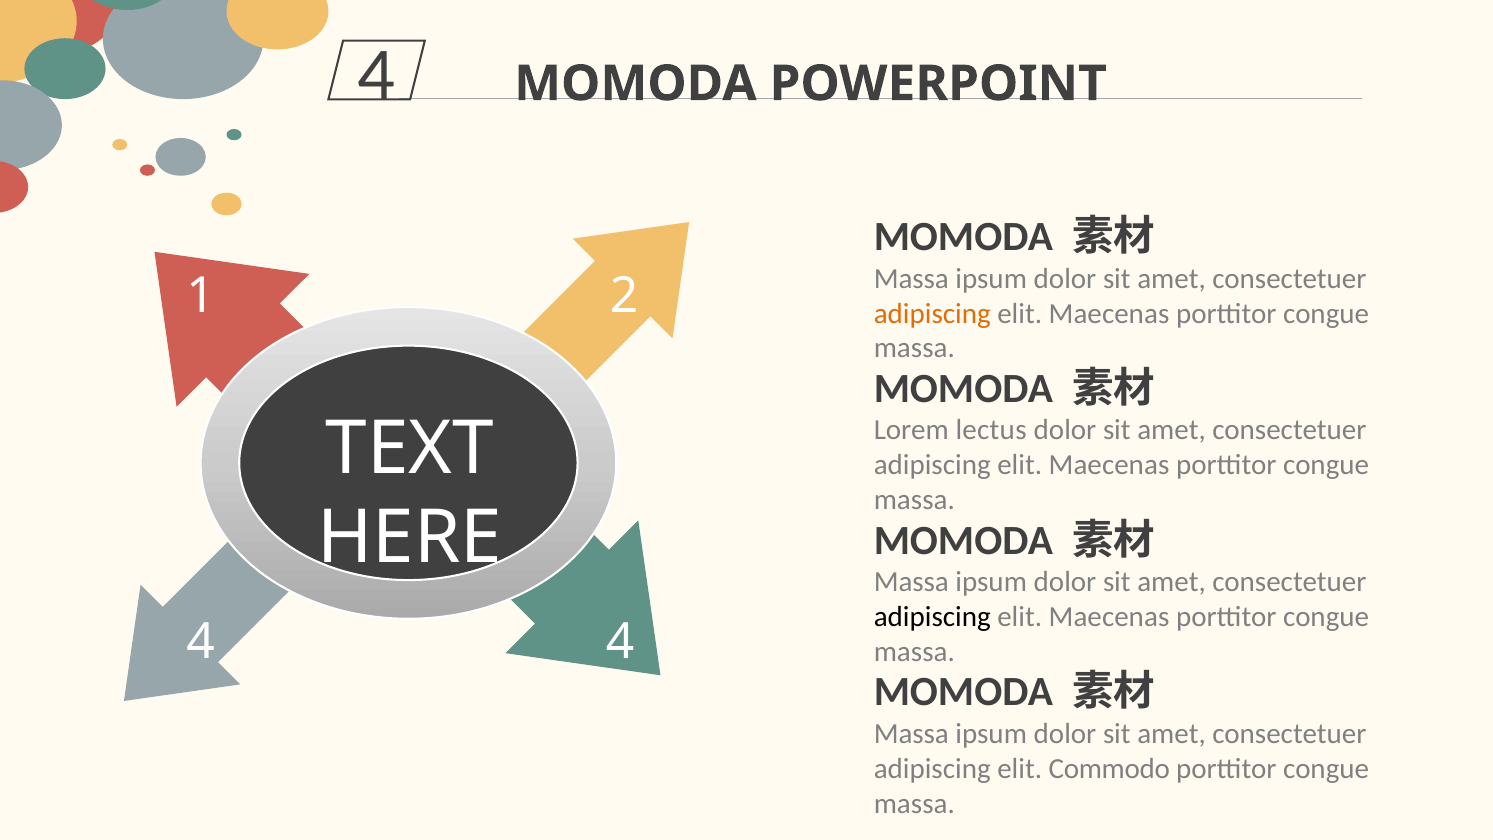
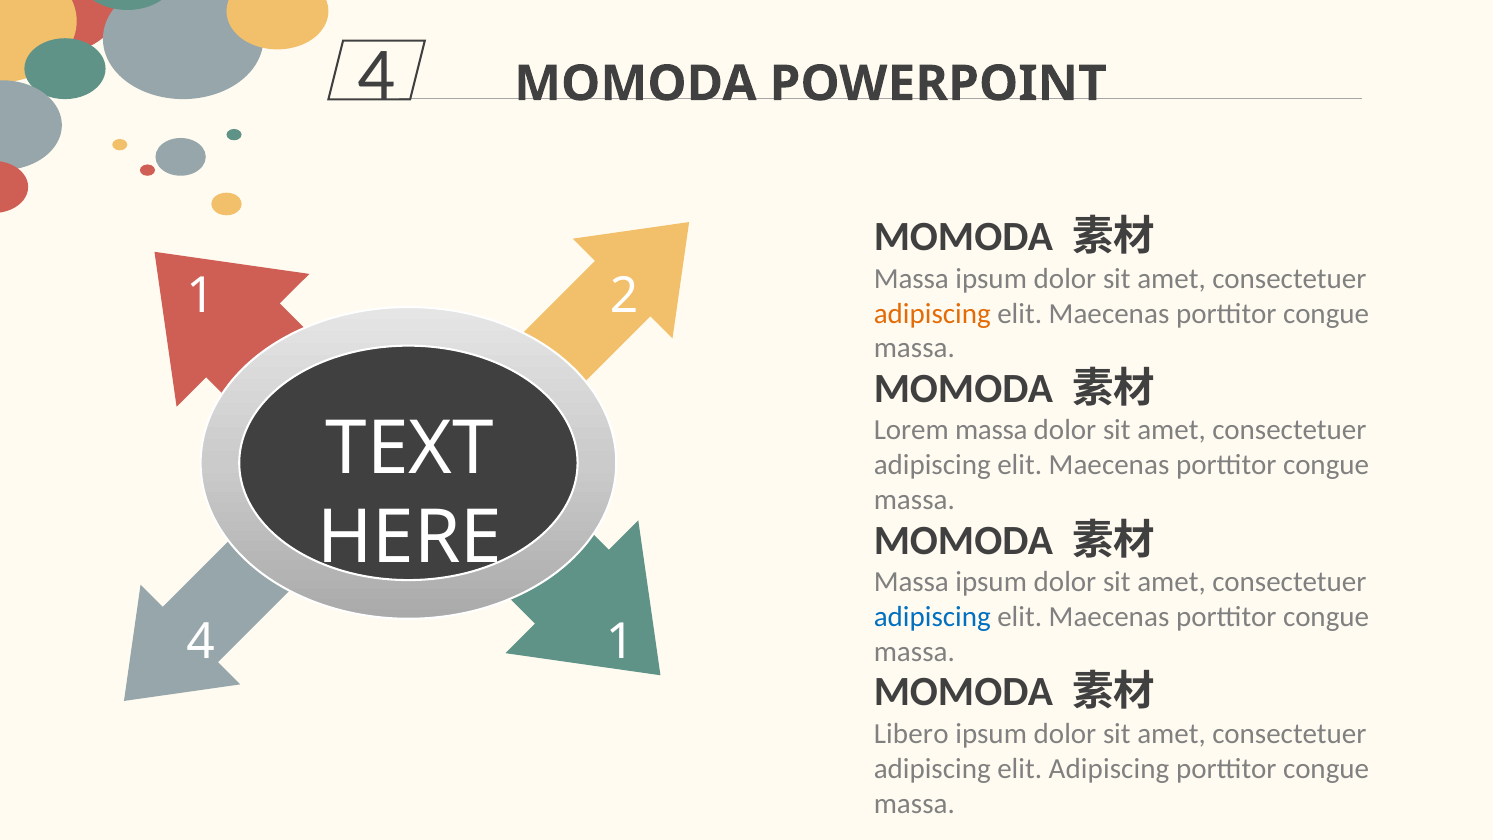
Lorem lectus: lectus -> massa (991, 430)
adipiscing colour: black -> blue (932, 617)
4 4: 4 -> 1 (620, 642)
Massa: Massa -> Libero (911, 734)
elit Commodo: Commodo -> Adipiscing (1109, 768)
